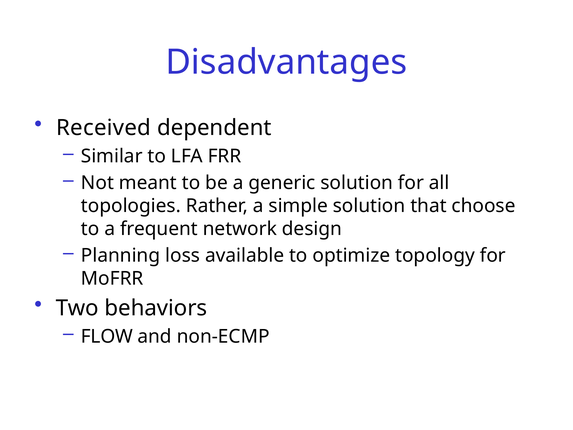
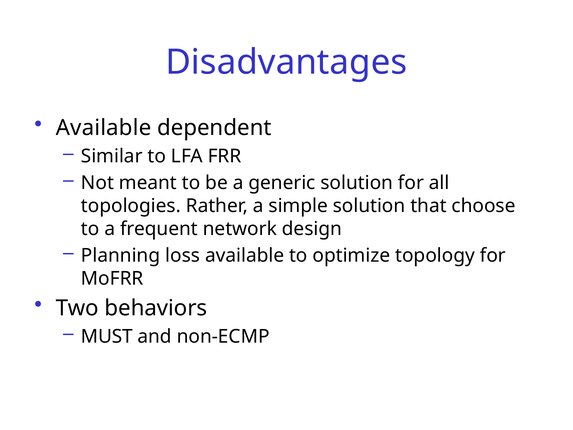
Received: Received -> Available (104, 128)
FLOW: FLOW -> MUST (107, 336)
